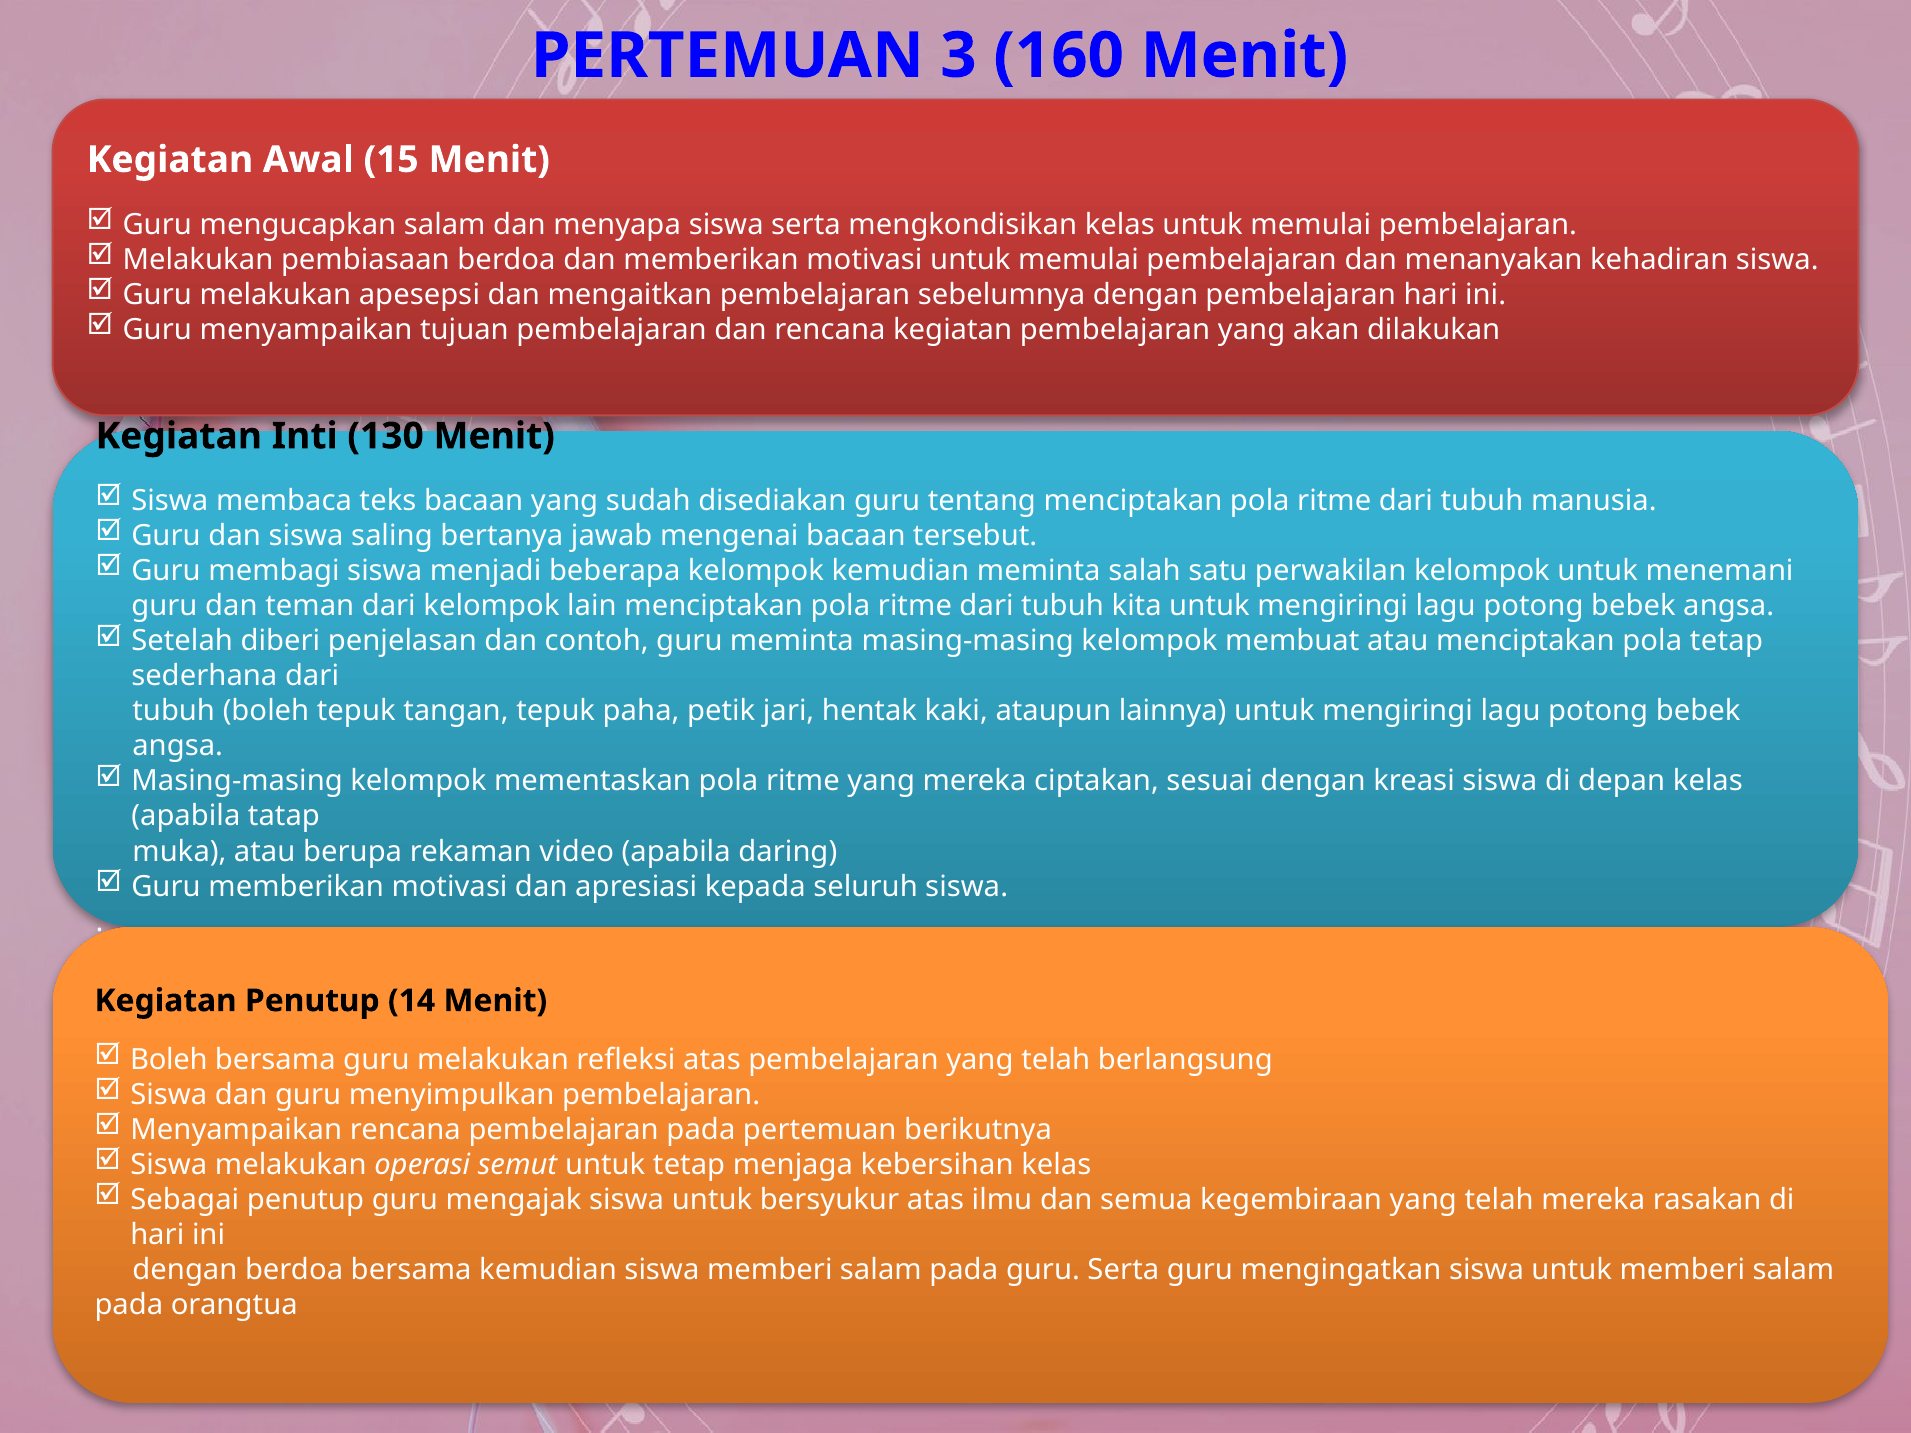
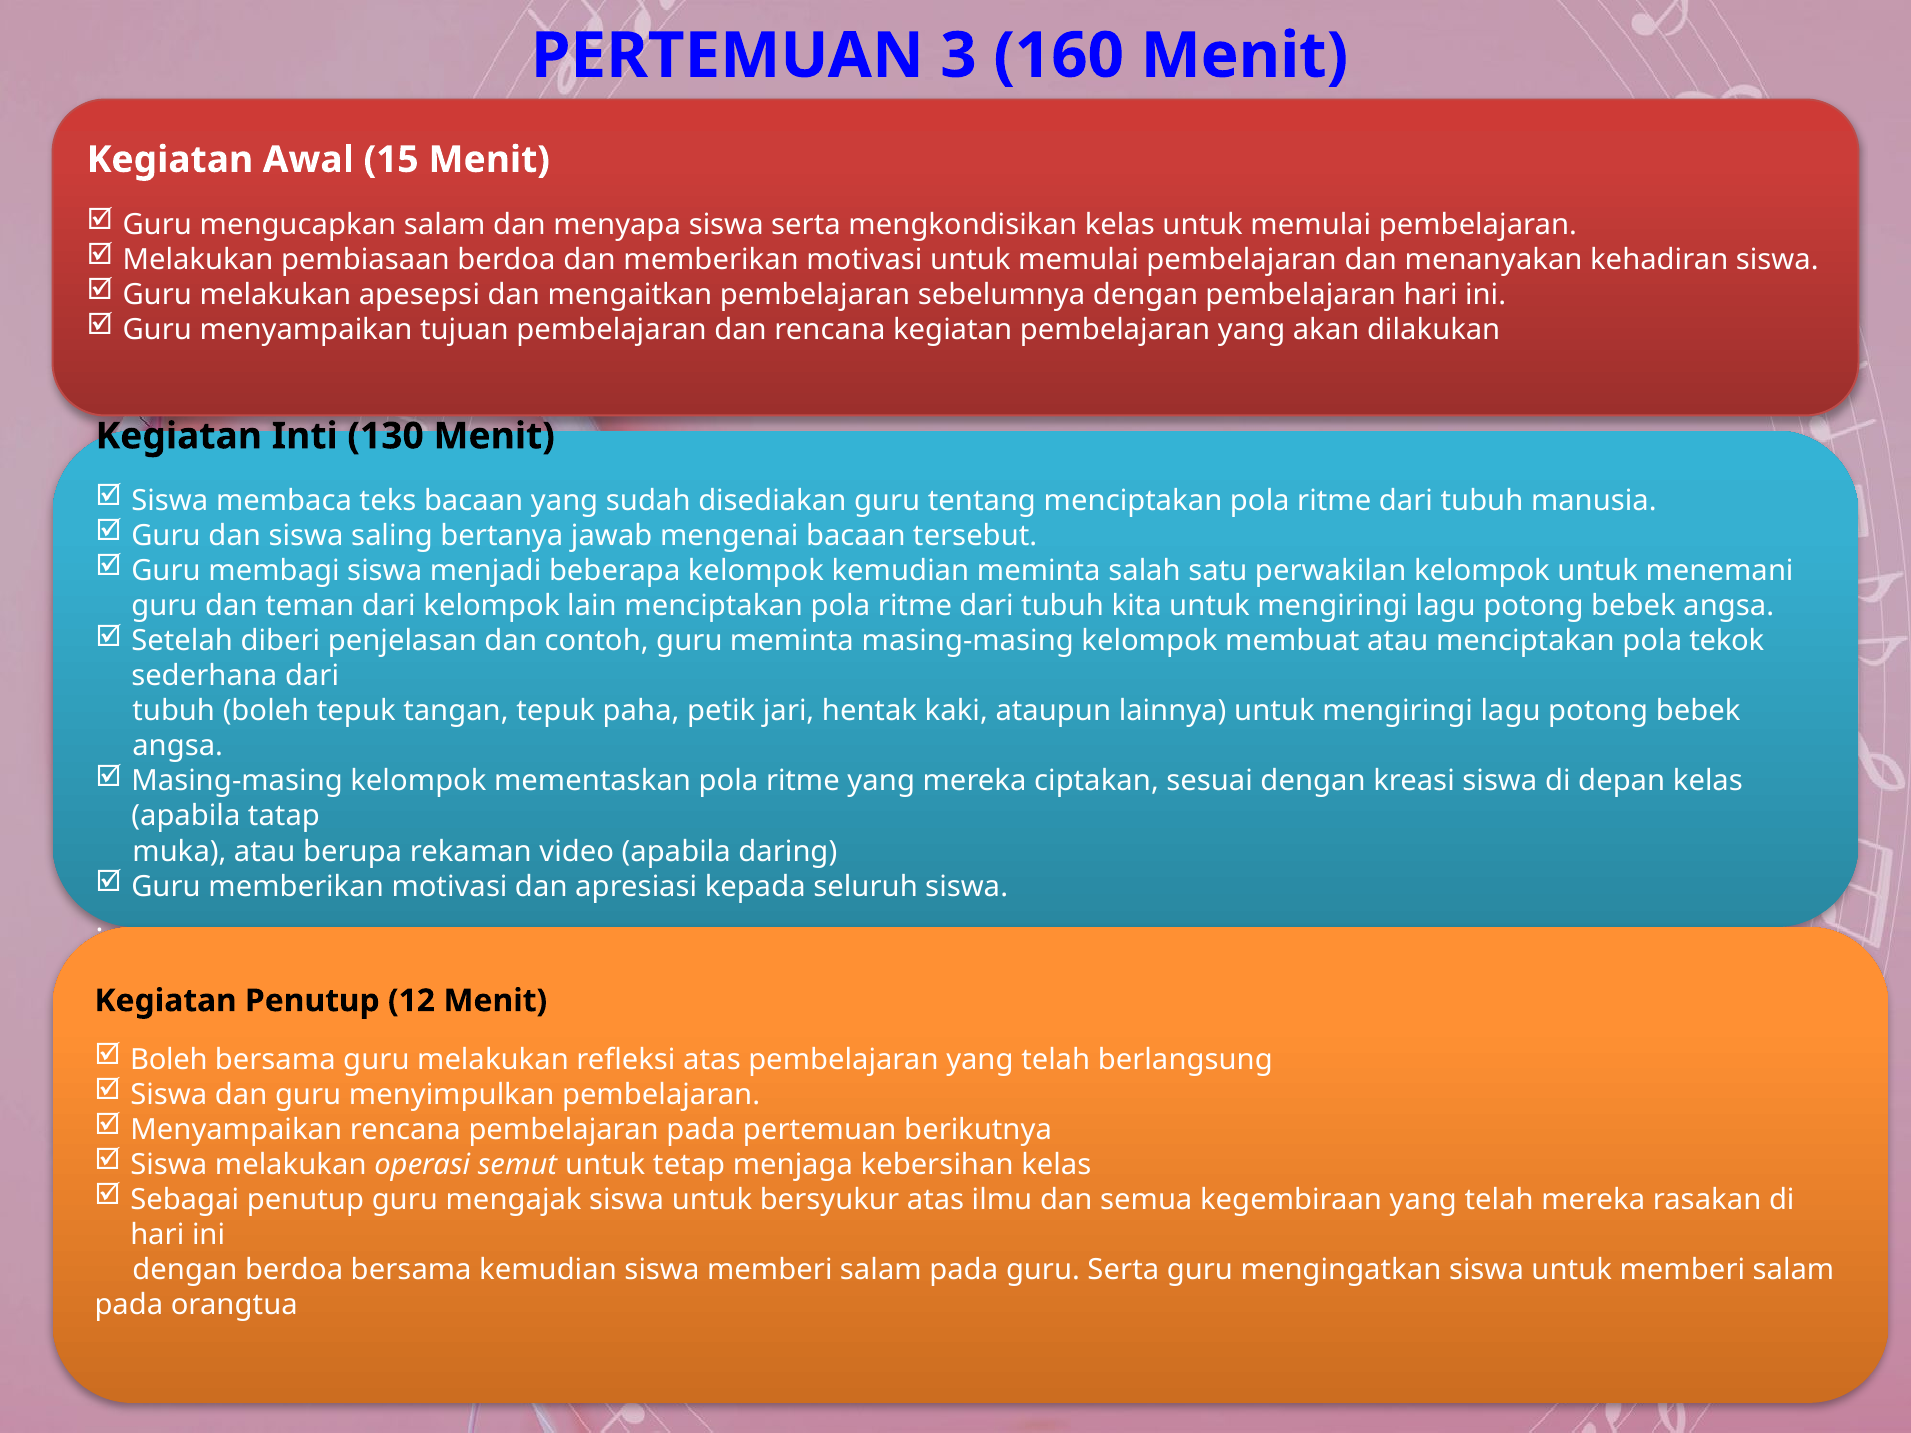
pola tetap: tetap -> tekok (1727, 641)
14: 14 -> 12 (411, 1001)
